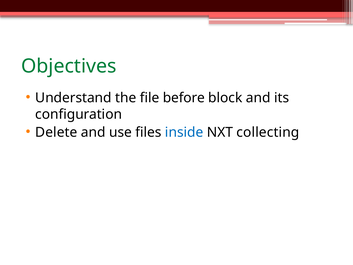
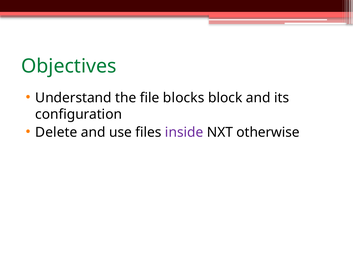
before: before -> blocks (184, 98)
inside colour: blue -> purple (184, 132)
collecting: collecting -> otherwise (268, 132)
